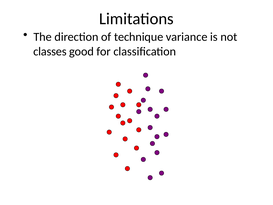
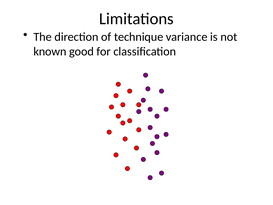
classes: classes -> known (50, 51)
